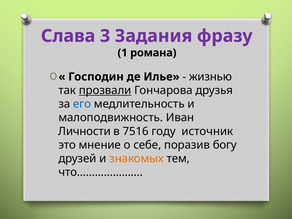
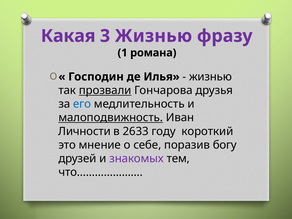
Слава: Слава -> Какая (68, 36)
3 Задания: Задания -> Жизнью (153, 36)
Илье: Илье -> Илья (162, 77)
малоподвижность underline: none -> present (111, 118)
7516: 7516 -> 2633 (136, 131)
источник: источник -> короткий (207, 131)
знакомых colour: orange -> purple (137, 159)
